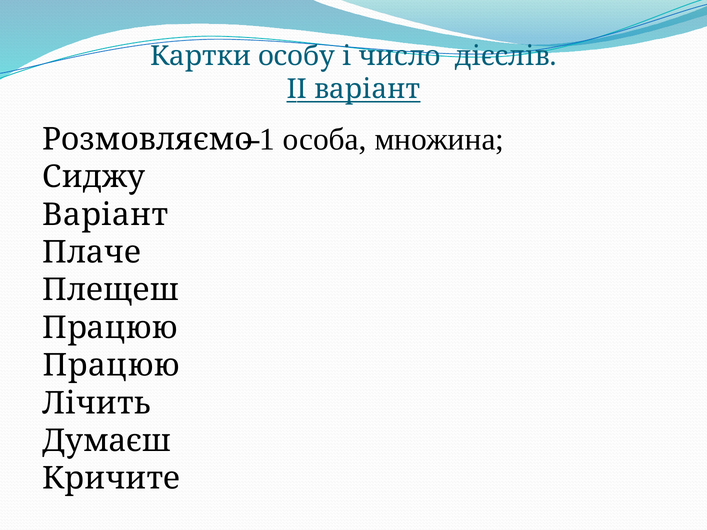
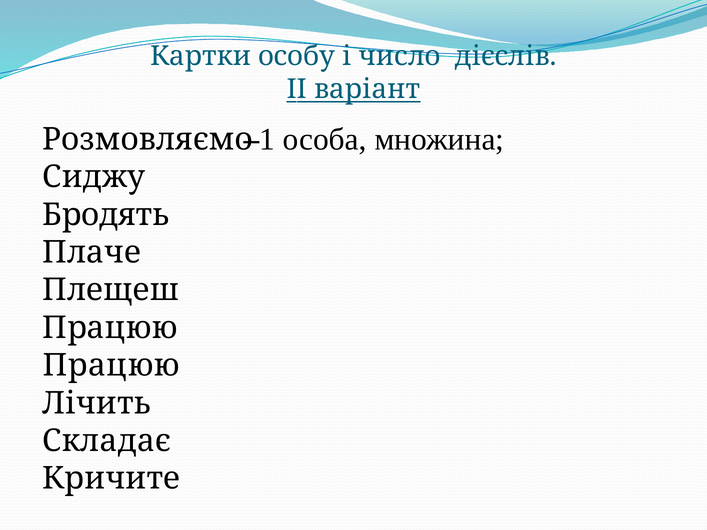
Варіант: Варіант -> Бродять (105, 215)
Думаєш: Думаєш -> Складає (107, 441)
